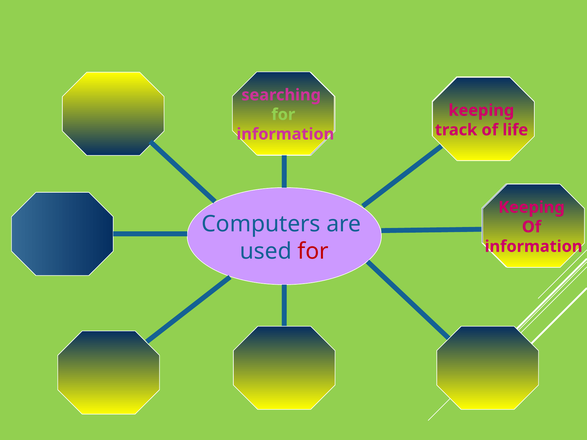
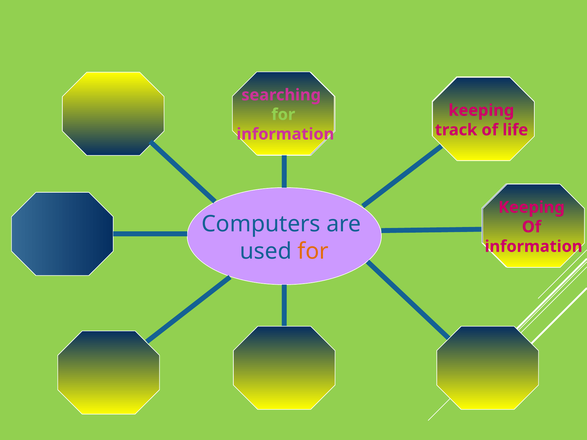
for colour: red -> orange (313, 252)
